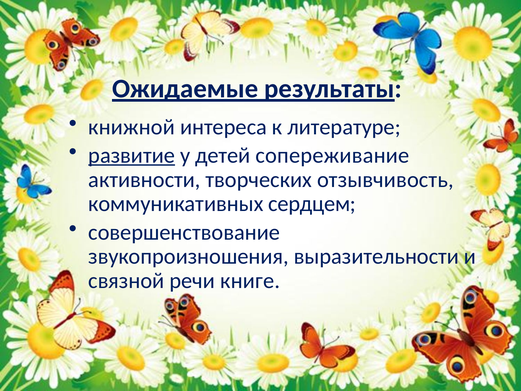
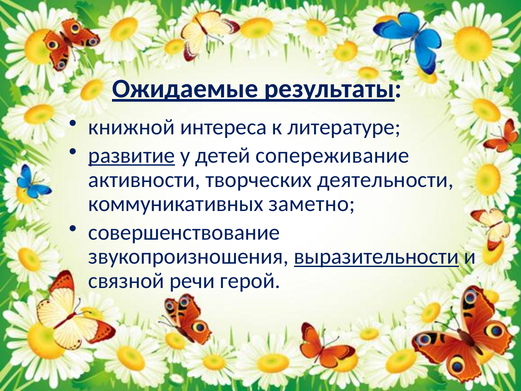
отзывчивость: отзывчивость -> деятельности (385, 180)
сердцем: сердцем -> заметно (312, 204)
выразительности underline: none -> present (376, 256)
книге: книге -> герой (250, 281)
